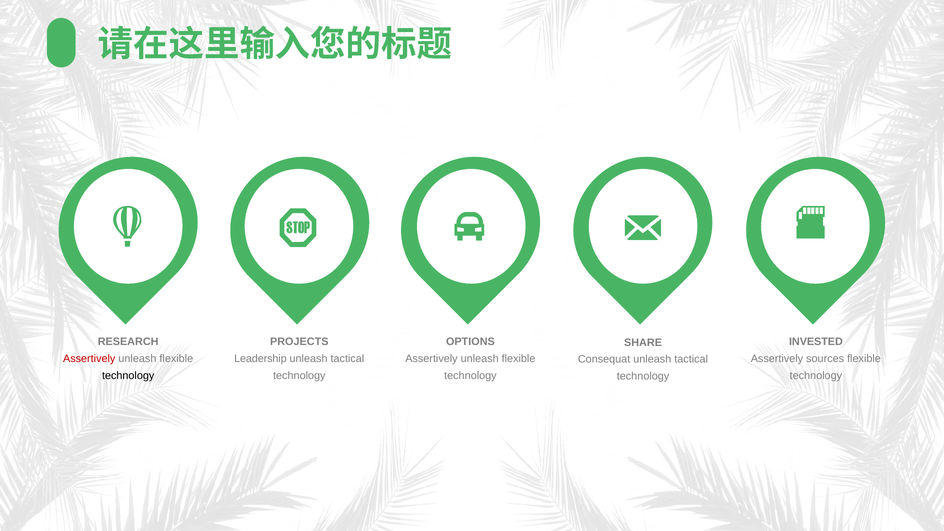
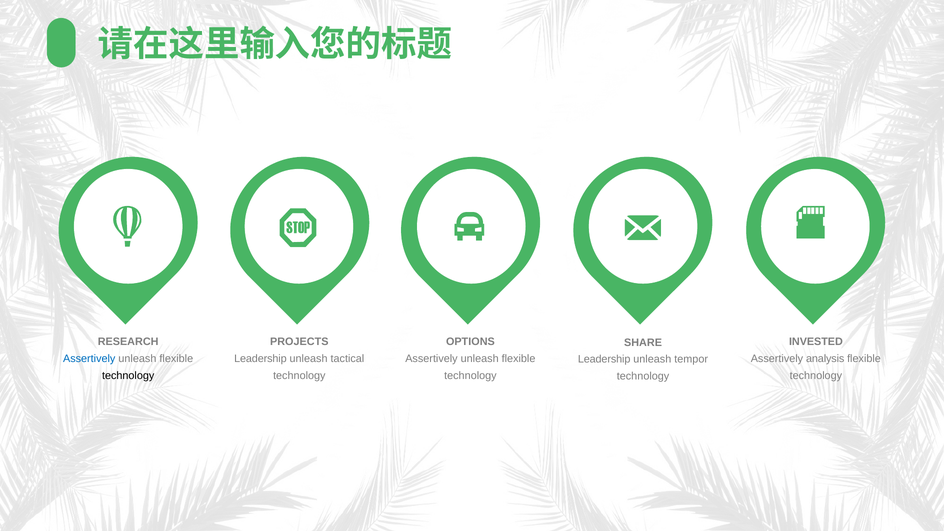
Assertively colour: red -> blue (89, 359)
sources: sources -> analysis (825, 359)
Consequat: Consequat -> Leadership (604, 360)
tactical: tactical -> tempor (691, 360)
